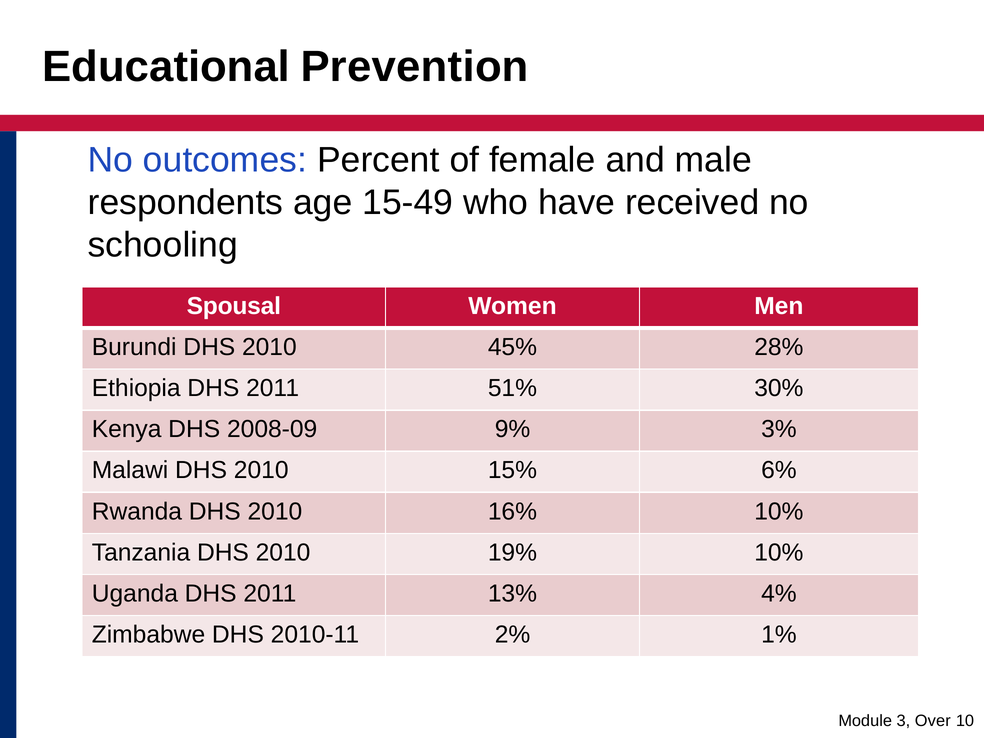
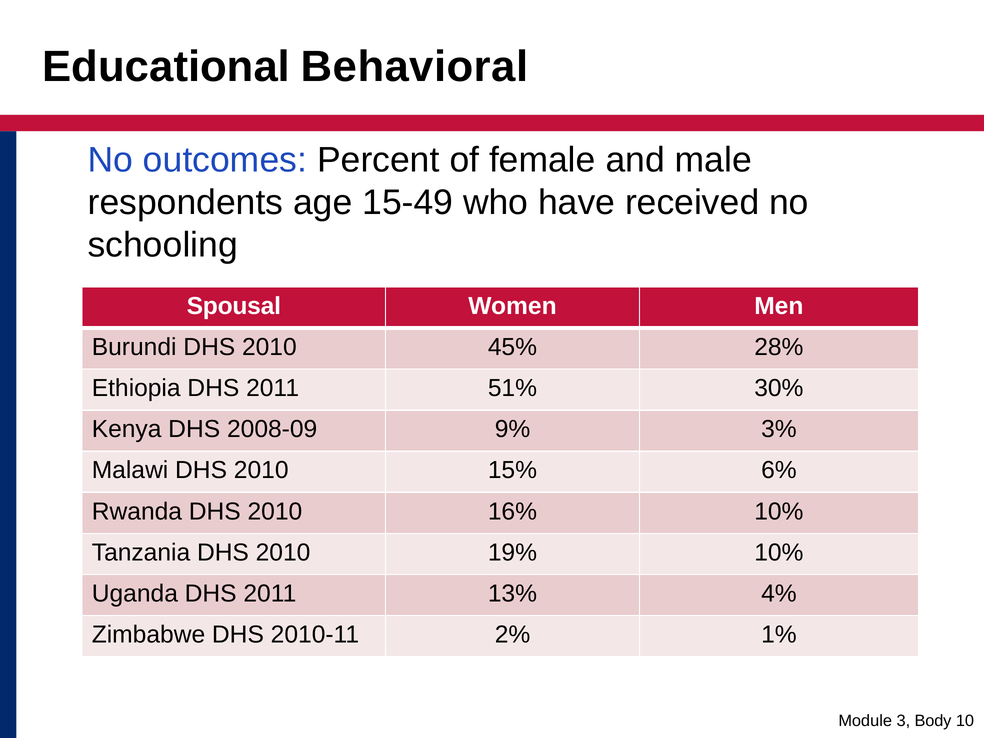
Prevention: Prevention -> Behavioral (415, 67)
Over: Over -> Body (933, 721)
